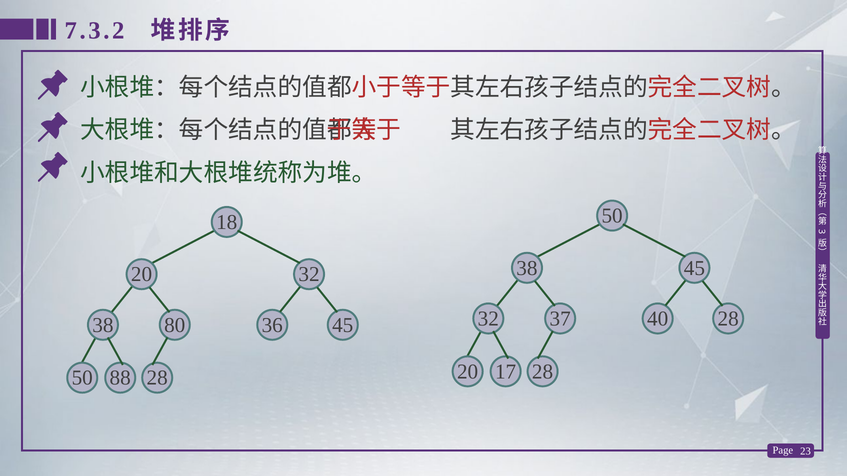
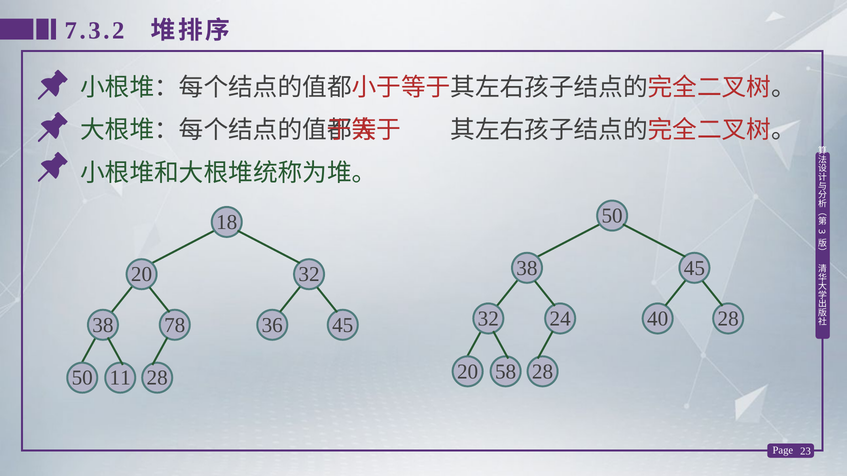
37: 37 -> 24 (560, 319)
80: 80 -> 78 (175, 325)
17: 17 -> 58 (506, 372)
88: 88 -> 11 (120, 378)
